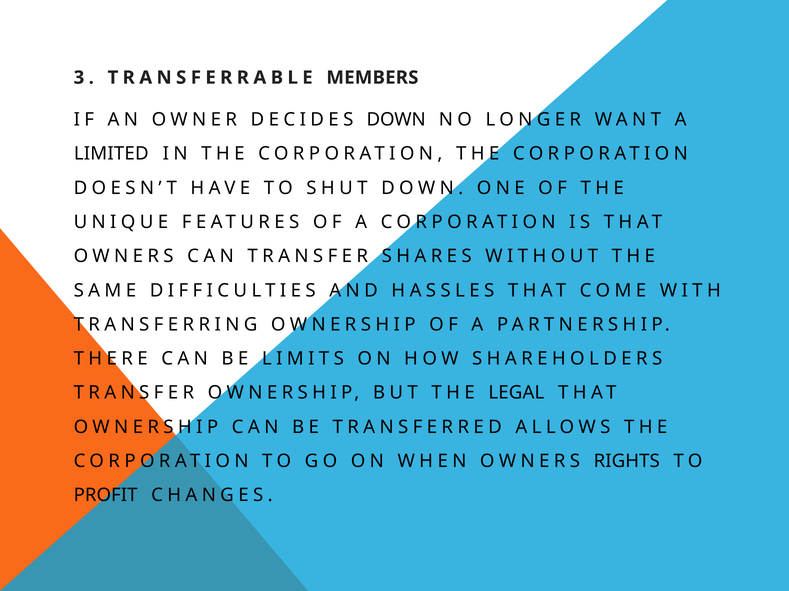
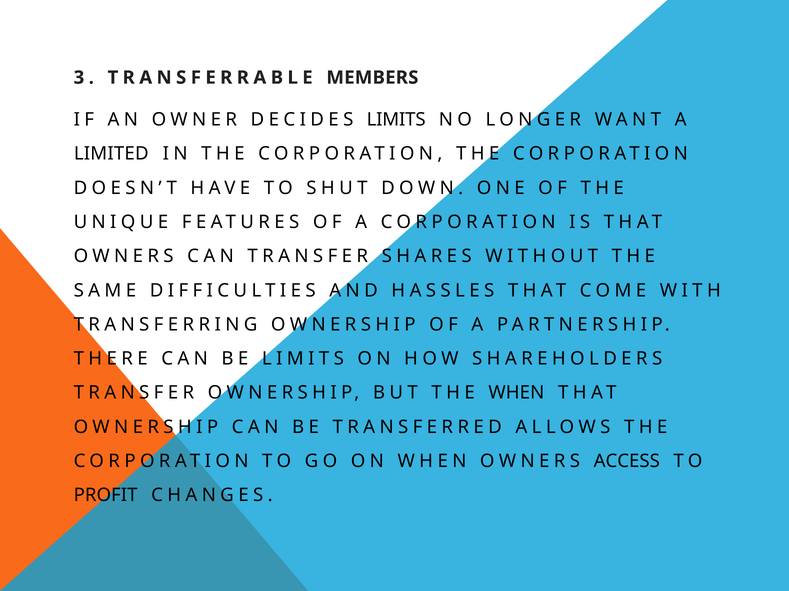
DECIDES DOWN: DOWN -> LIMITS (396, 120)
THE LEGAL: LEGAL -> WHEN (516, 393)
RIGHTS: RIGHTS -> ACCESS (627, 462)
